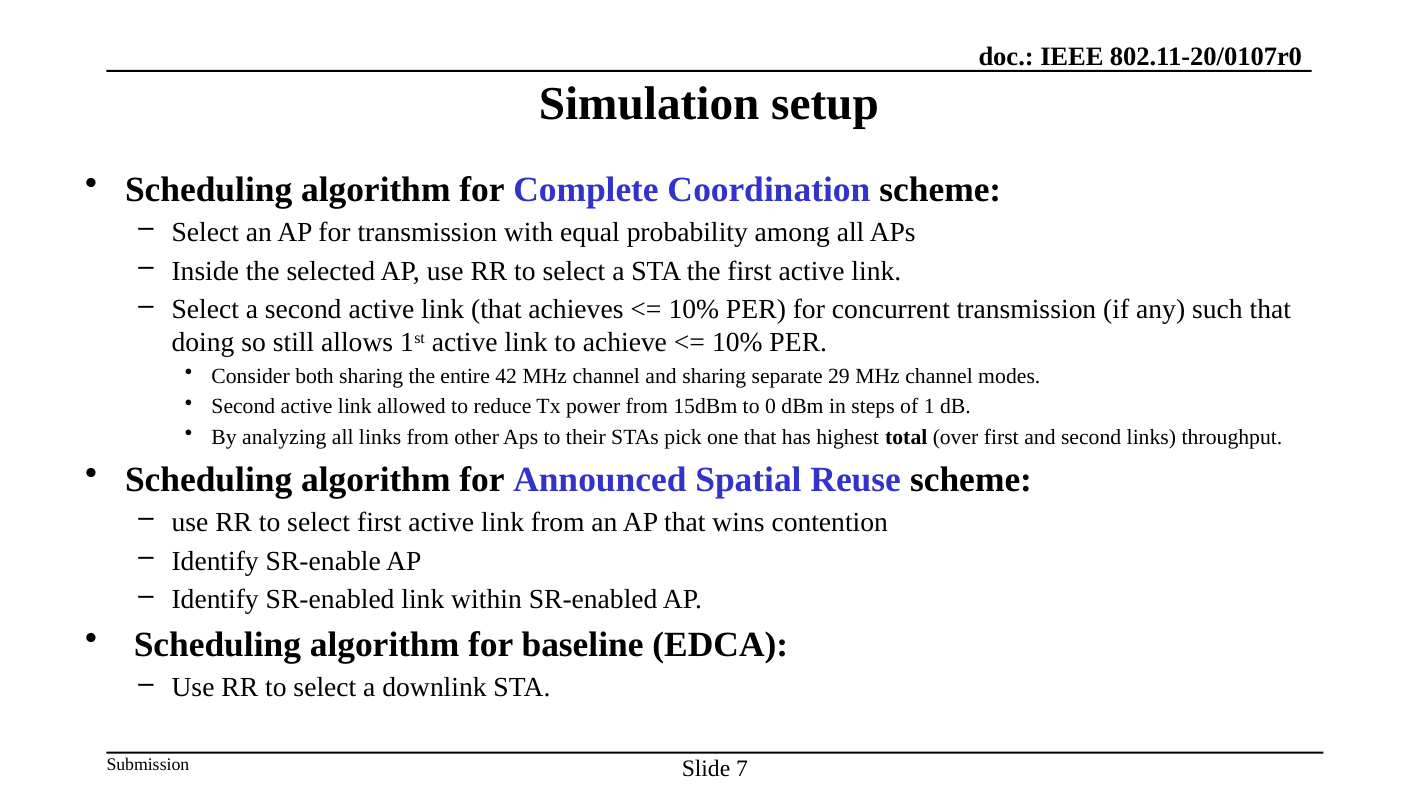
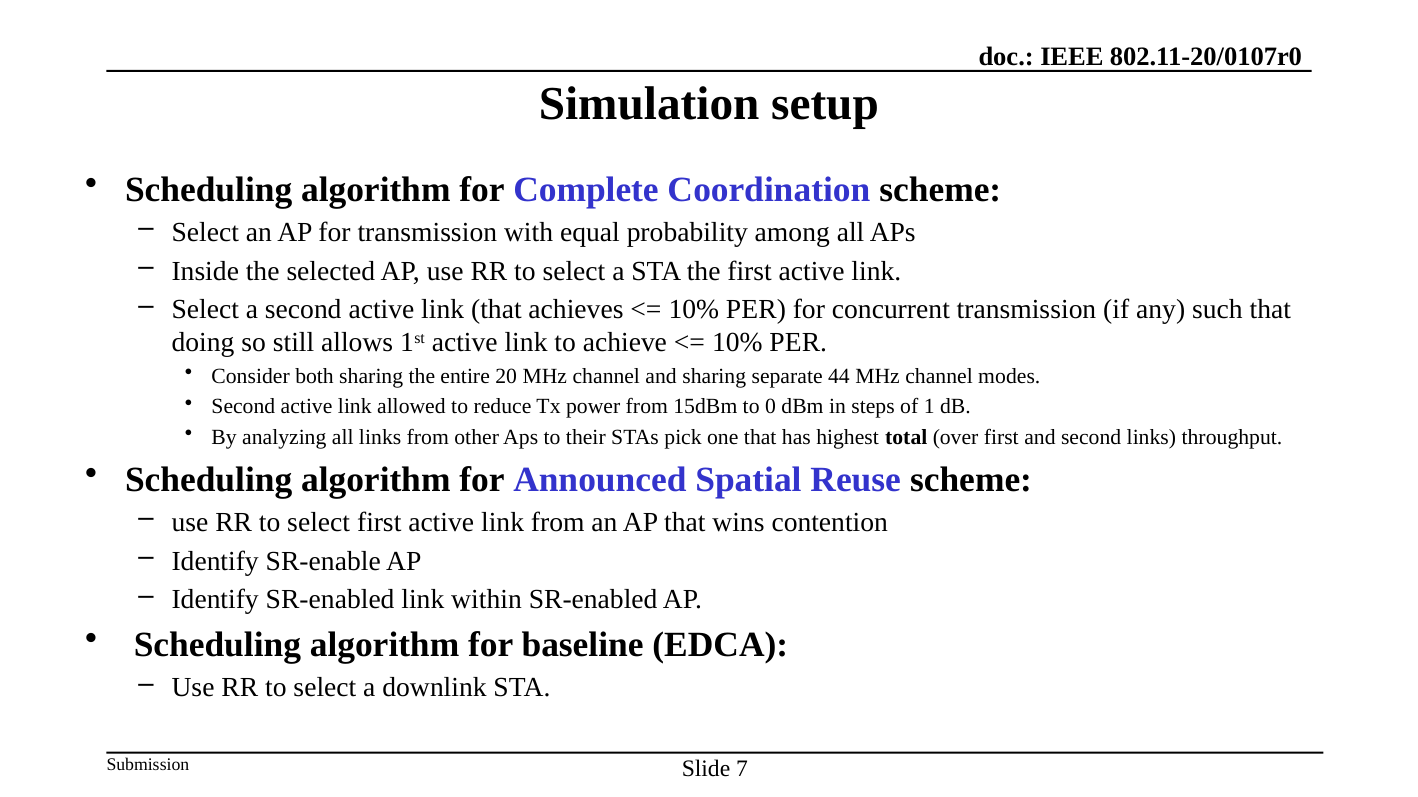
42: 42 -> 20 (506, 377)
29: 29 -> 44 (839, 377)
